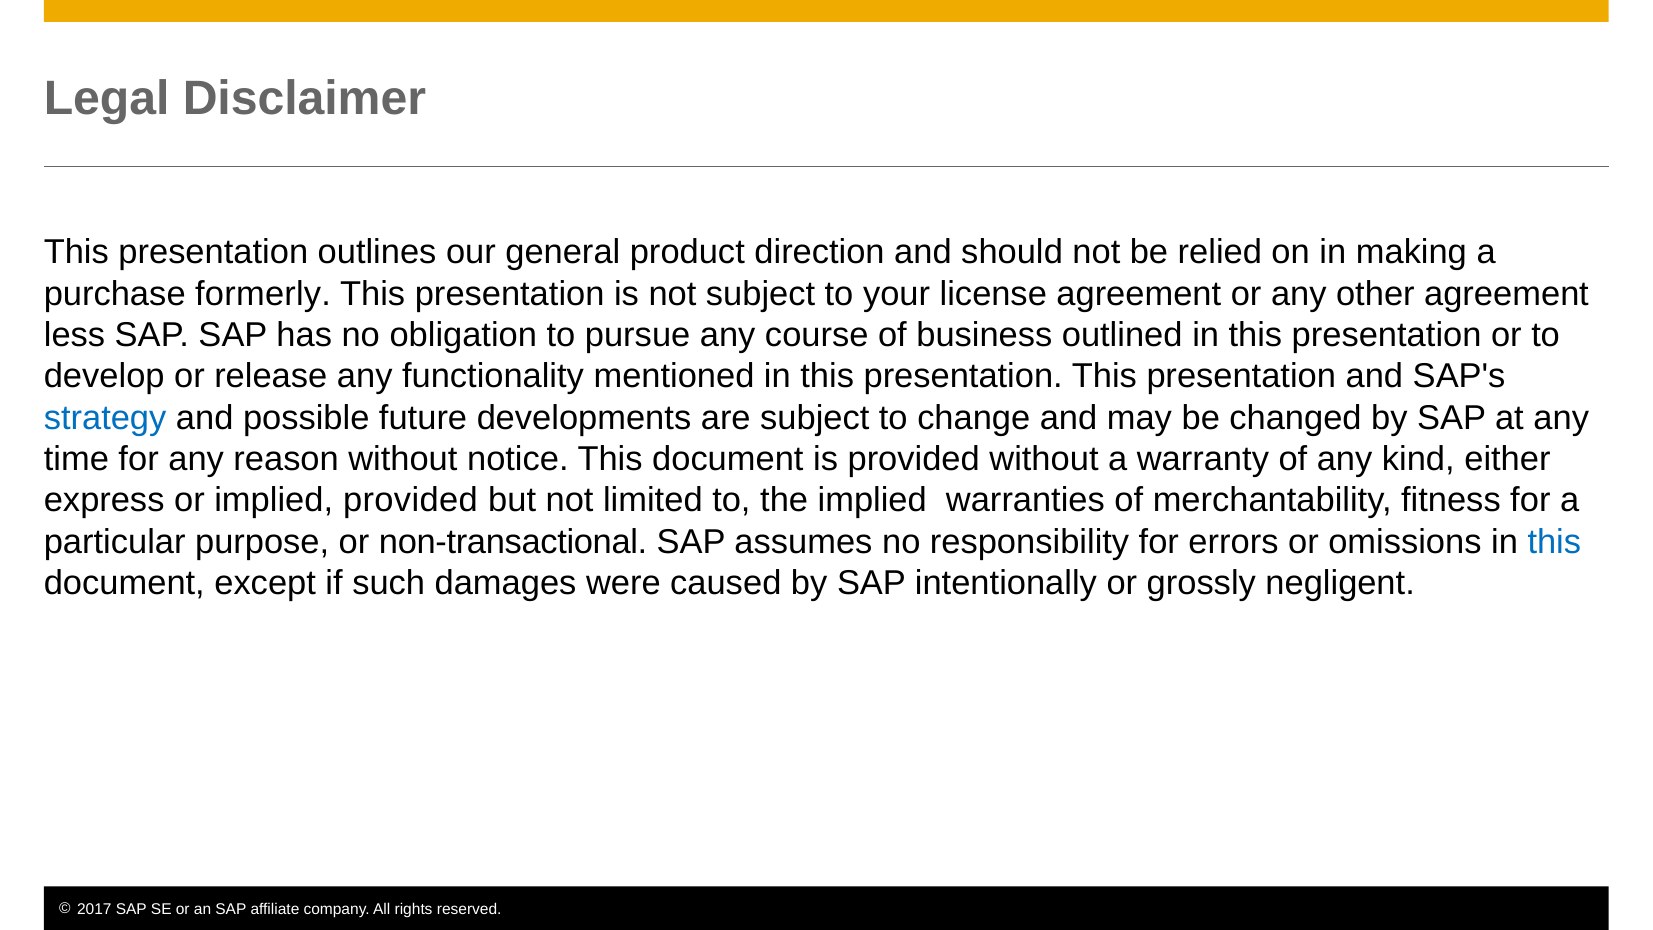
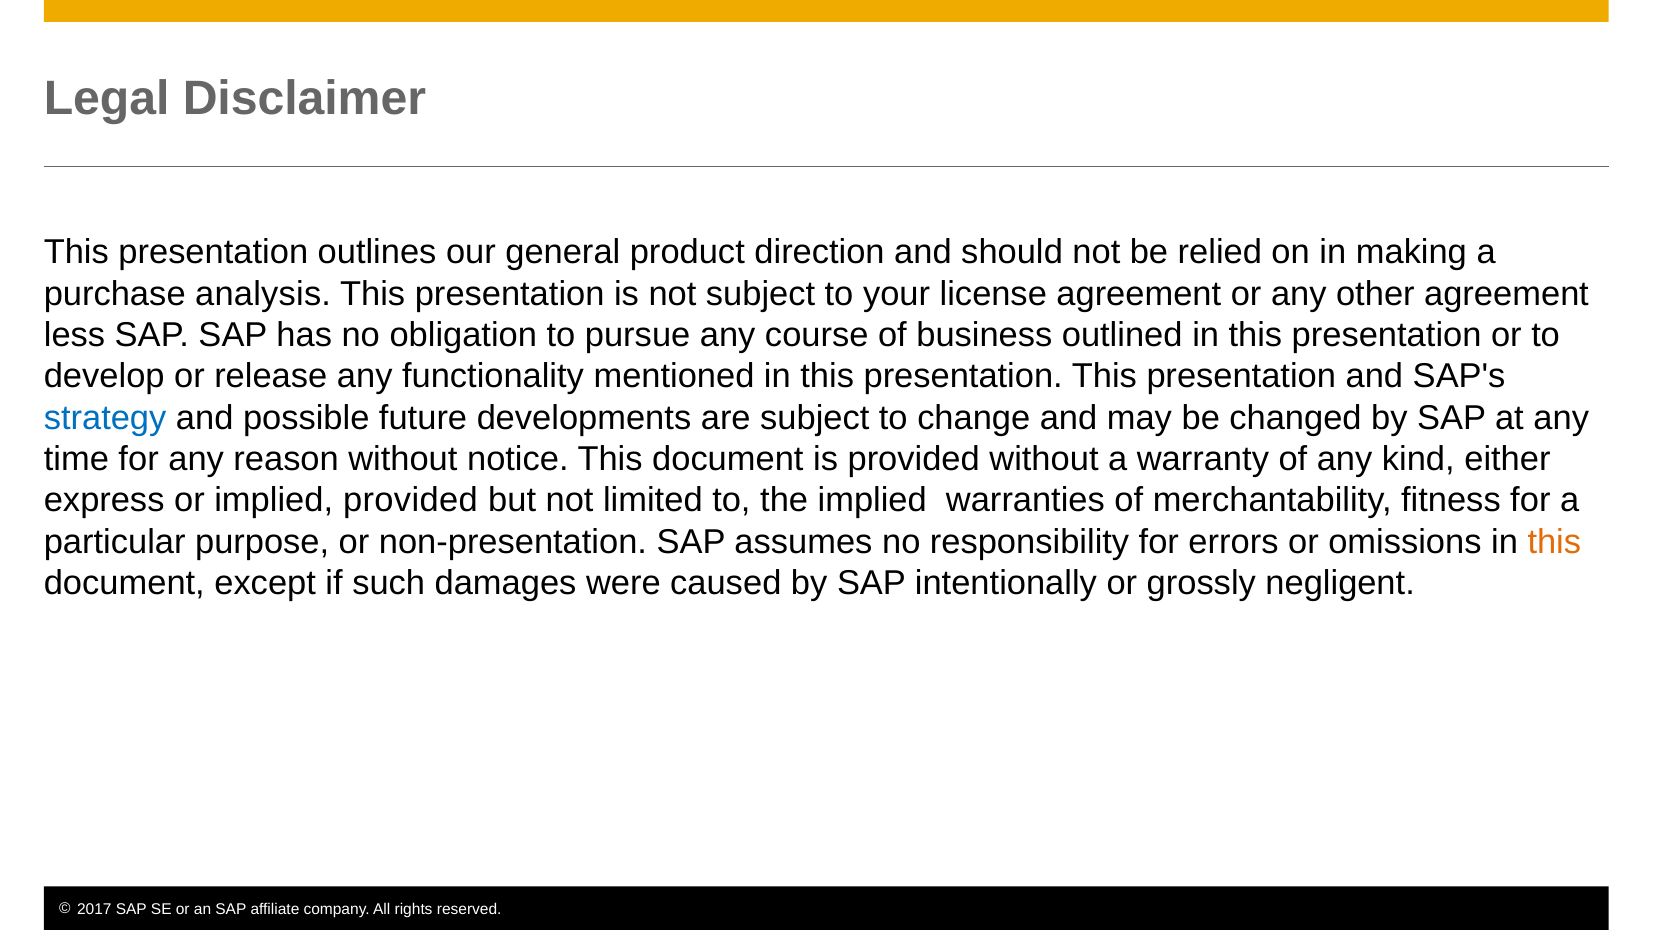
formerly: formerly -> analysis (263, 294)
non-transactional: non-transactional -> non-presentation (513, 542)
this colour: blue -> orange (1554, 542)
